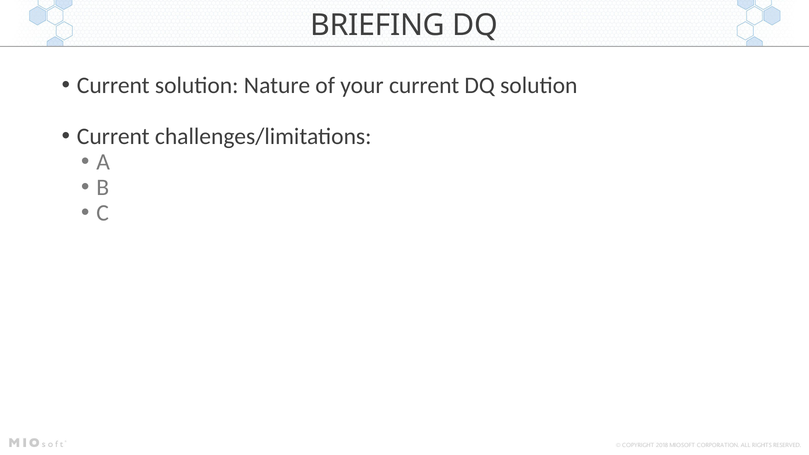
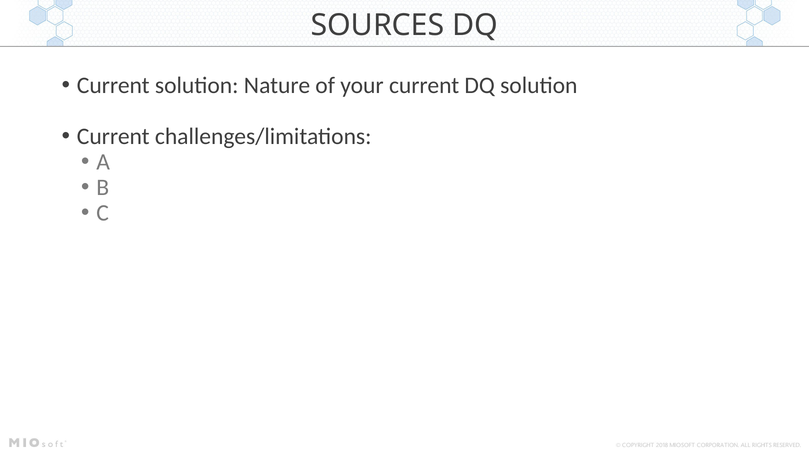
BRIEFING: BRIEFING -> SOURCES (378, 25)
